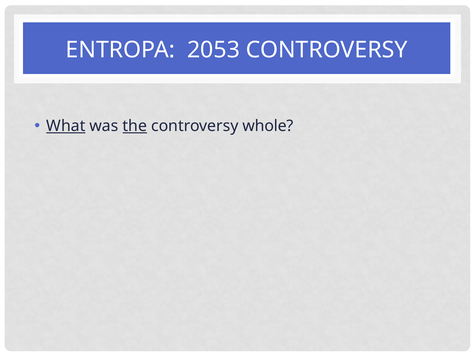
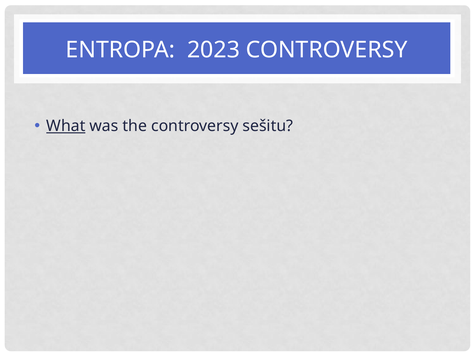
2053: 2053 -> 2023 (214, 50)
the underline: present -> none (135, 126)
whole: whole -> sešitu (268, 126)
